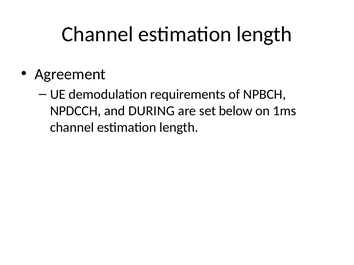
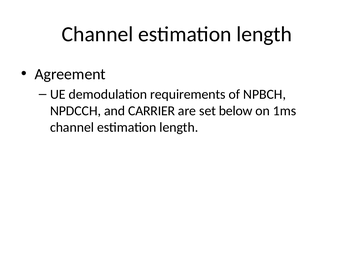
DURING: DURING -> CARRIER (152, 111)
